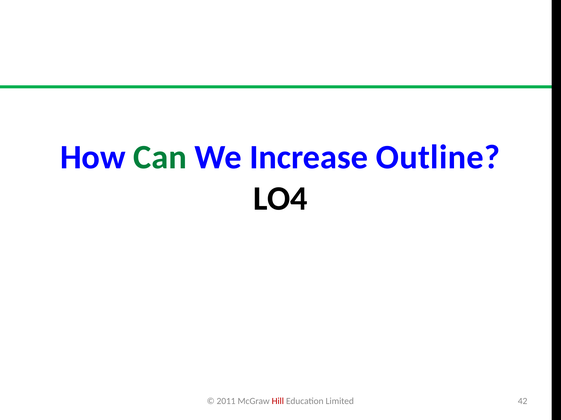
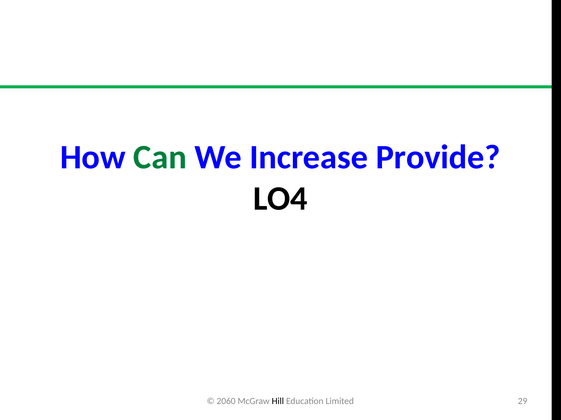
Outline: Outline -> Provide (438, 158)
2011: 2011 -> 2060 (226, 402)
Hill colour: red -> black (278, 402)
42: 42 -> 29 (523, 402)
